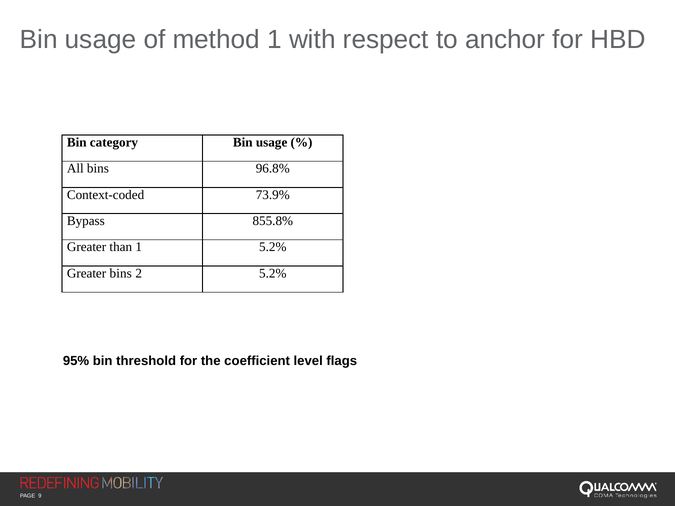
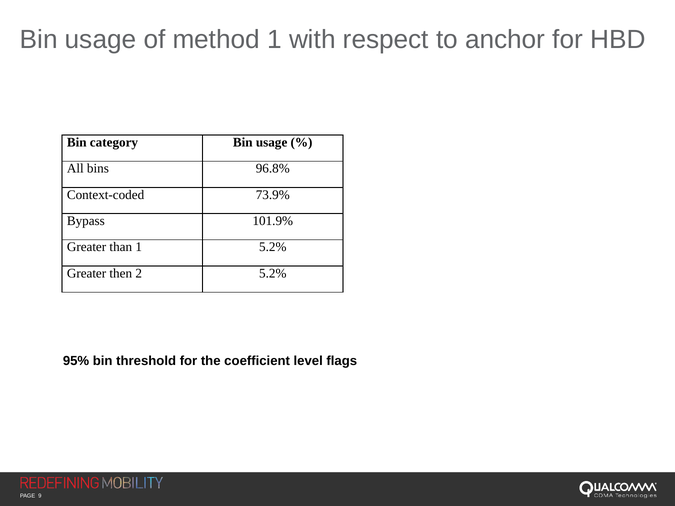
855.8%: 855.8% -> 101.9% (273, 221)
Greater bins: bins -> then (121, 274)
